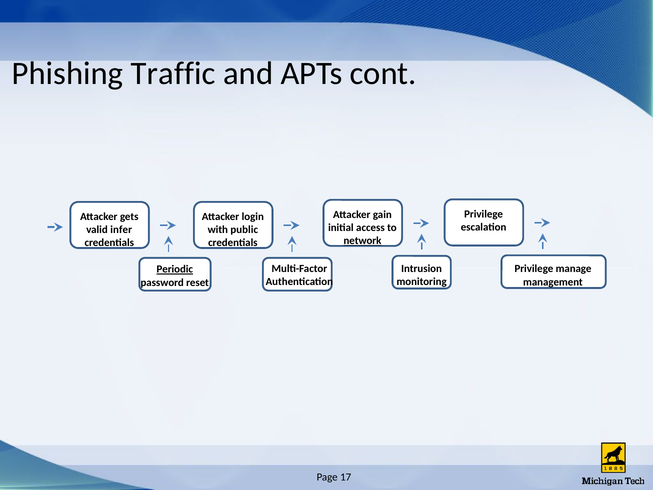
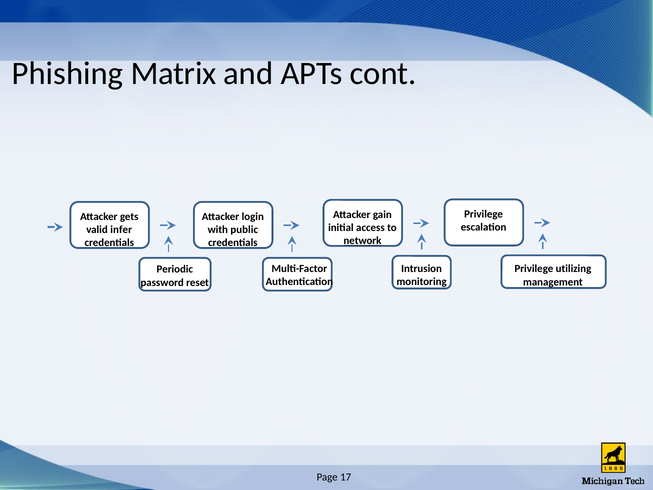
Traffic: Traffic -> Matrix (173, 73)
manage: manage -> utilizing (573, 269)
Periodic underline: present -> none (175, 269)
